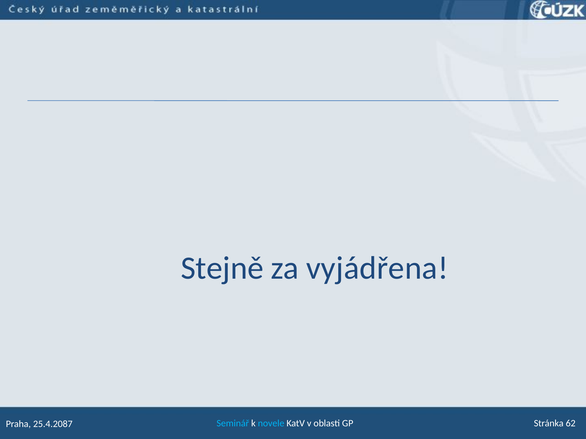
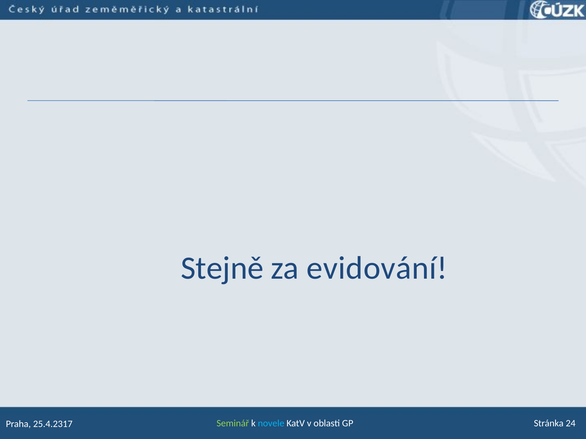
vyjádřena: vyjádřena -> evidování (377, 268)
Seminář colour: light blue -> light green (233, 424)
25.4.2087: 25.4.2087 -> 25.4.2317 (53, 424)
62: 62 -> 24 (571, 424)
